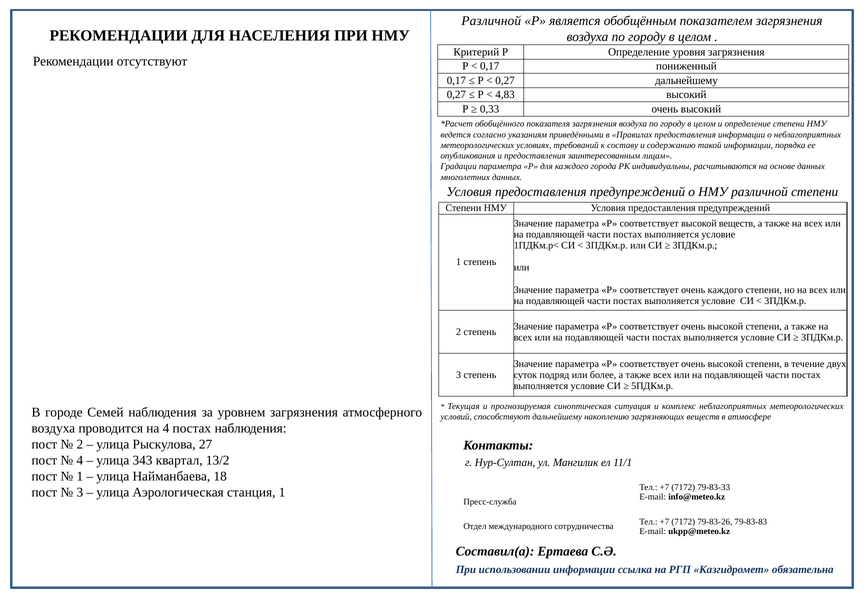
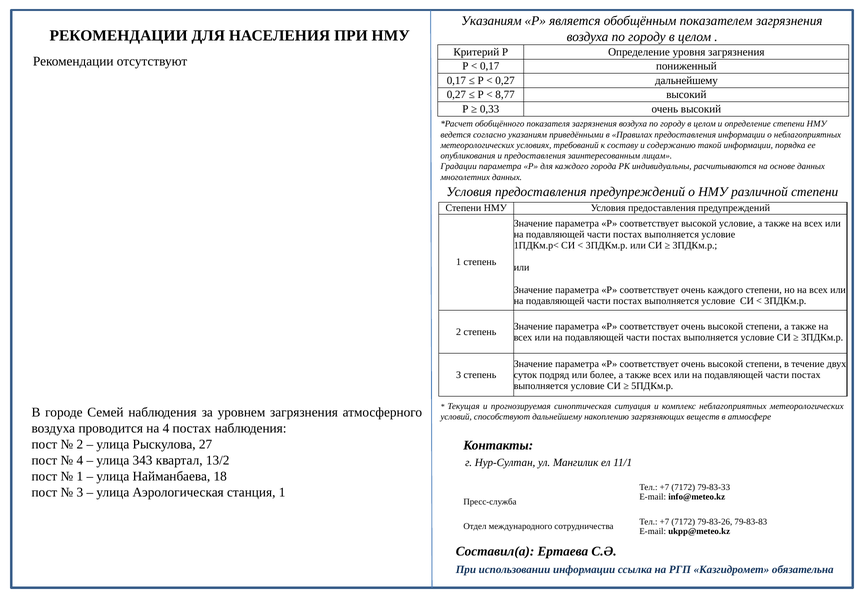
Различной: Различной -> Указаниям (491, 21)
4,83: 4,83 -> 8,77 (505, 95)
высокой веществ: веществ -> условие (737, 224)
